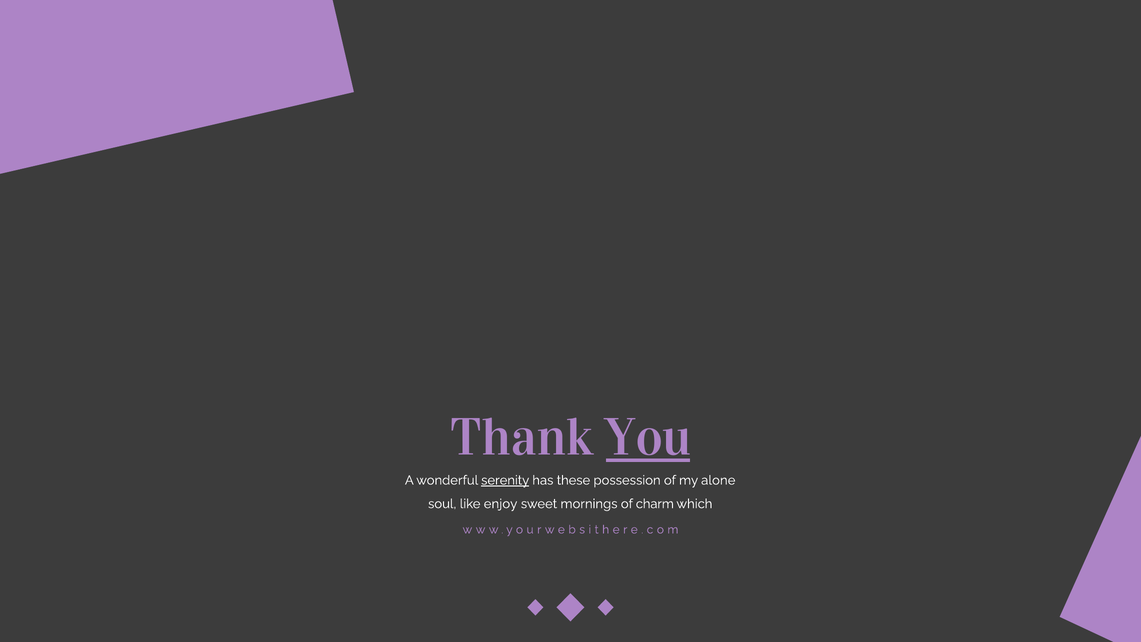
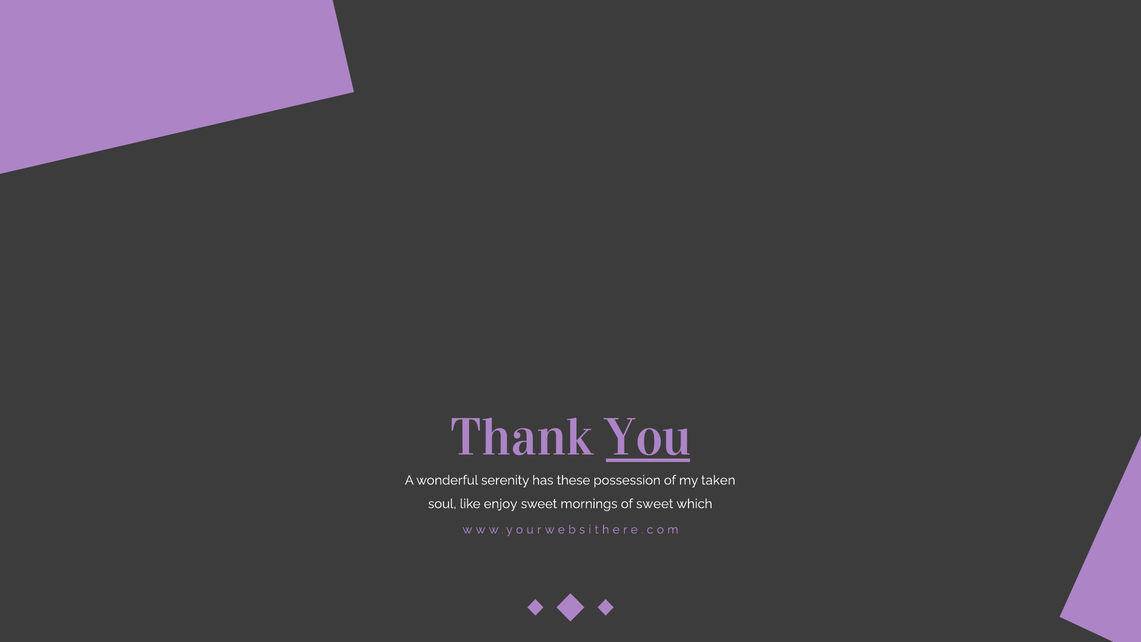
serenity underline: present -> none (505, 480)
alone: alone -> taken (718, 480)
of charm: charm -> sweet (655, 504)
